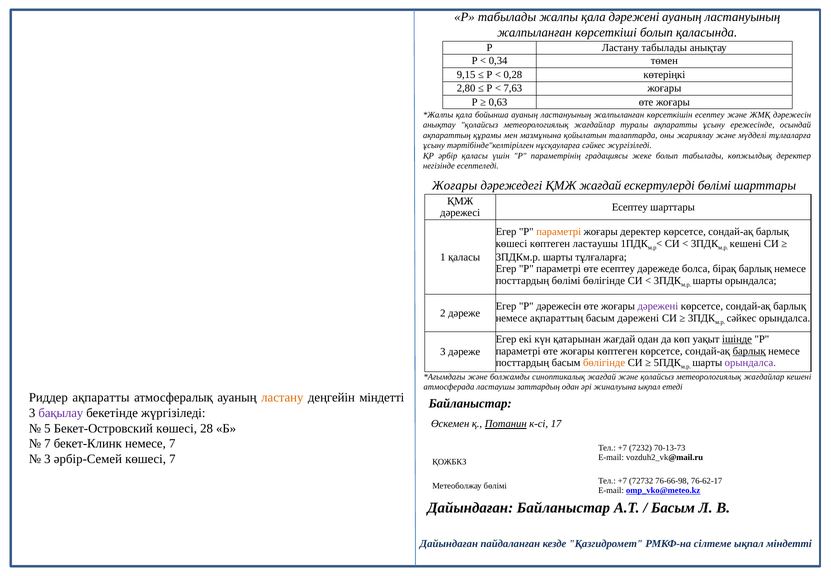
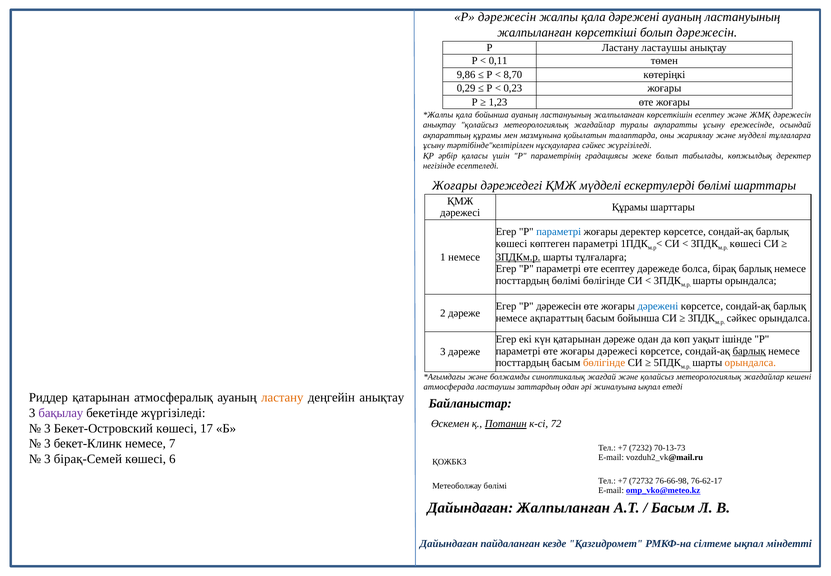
табылады: табылады -> дәрежесін (507, 17)
болып қаласында: қаласында -> дәрежесін (707, 32)
Ластану табылады: табылады -> ластаушы (664, 48)
0,34: 0,34 -> 0,11 (498, 61)
9,15: 9,15 -> 9,86 (466, 74)
0,28: 0,28 -> 8,70 (513, 74)
2,80: 2,80 -> 0,29 (466, 88)
7,63: 7,63 -> 0,23 (513, 88)
0,63: 0,63 -> 1,23 (498, 102)
ҚМЖ жағдай: жағдай -> мүдделі (600, 185)
Есептеу: Есептеу -> Құрамы (630, 207)
параметрі colour: orange -> blue (559, 232)
көптеген ластаушы: ластаушы -> параметрі (595, 243)
кешені: кешені -> көшесі (745, 243)
1 қаласы: қаласы -> немесе (464, 257)
3ПДКм.р underline: none -> present (518, 257)
дәрежені colour: purple -> blue (658, 306)
басым дәрежені: дәрежені -> бойынша (638, 318)
қатарынан жағдай: жағдай -> дәреже (619, 339)
ішінде underline: present -> none (737, 339)
жоғары көптеген: көптеген -> дәрежесі (617, 351)
орындалса colour: purple -> orange (750, 362)
Риддер ақпаратты: ақпаратты -> қатарынан (101, 397)
деңгейін міндетті: міндетті -> анықтау (382, 397)
17: 17 -> 72 (556, 423)
5: 5 -> 3 (47, 428)
28: 28 -> 17 (207, 428)
7: 7 -> 3 (47, 443)
әрбір-Семей: әрбір-Семей -> бірақ-Семей (88, 459)
көшесі 7: 7 -> 6 (172, 459)
Дайындаған Байланыстар: Байланыстар -> Жалпыланған (563, 507)
